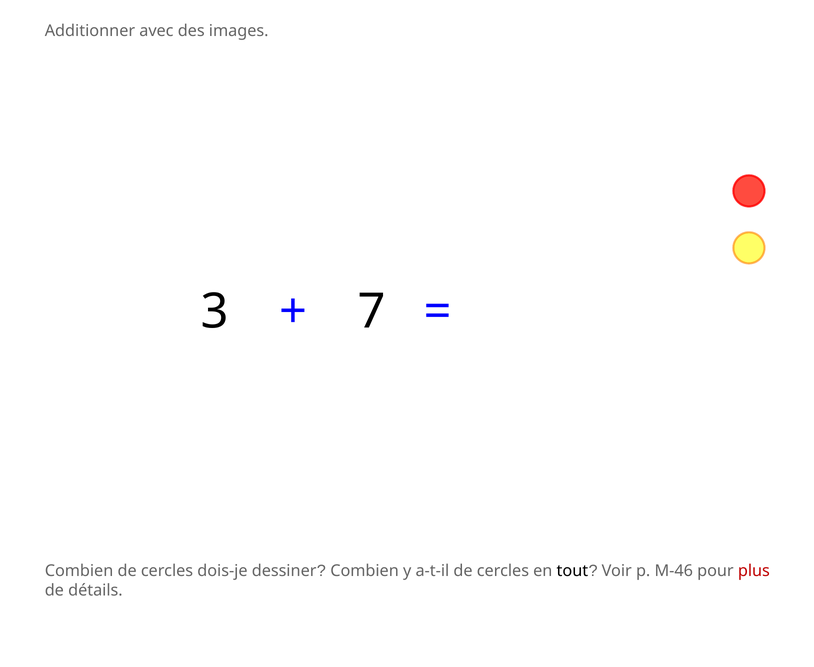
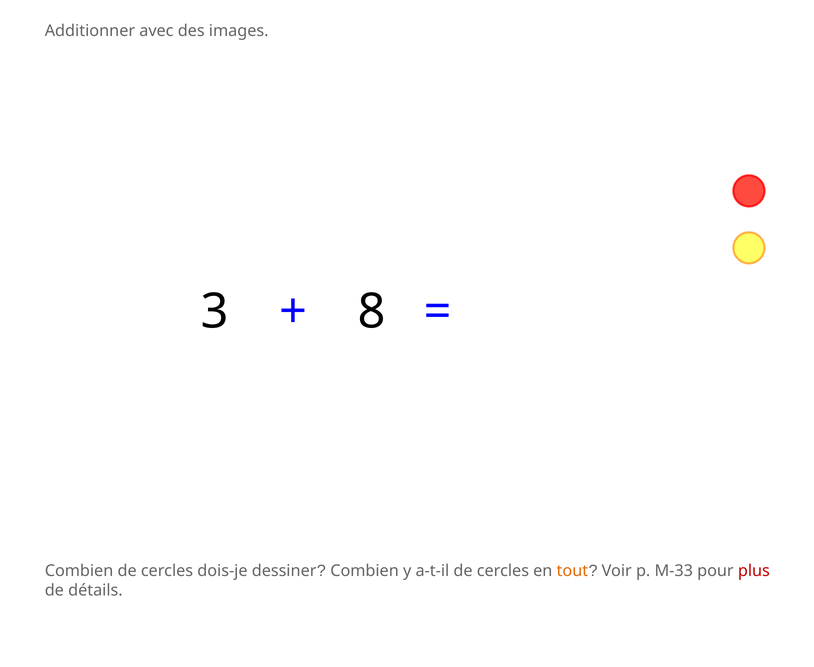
7: 7 -> 8 (372, 312)
tout colour: black -> orange (572, 571)
M-46: M-46 -> M-33 (674, 571)
